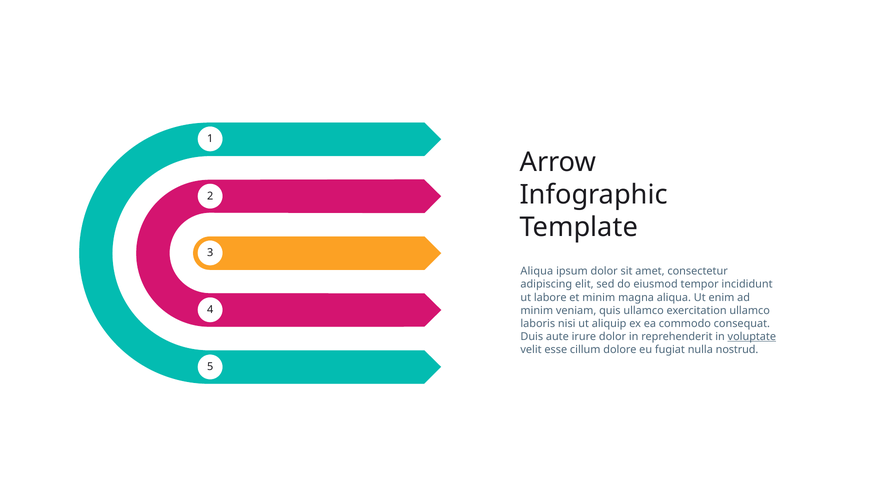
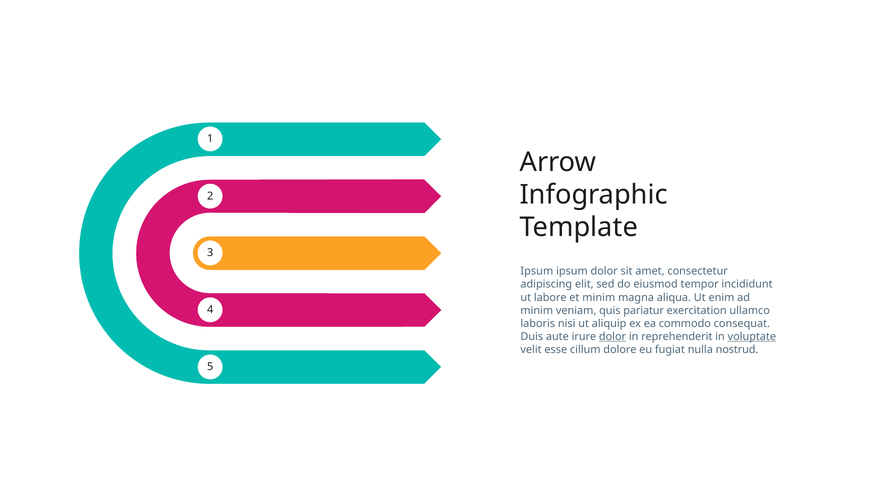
Aliqua: Aliqua -> Ipsum (537, 271)
quis ullamco: ullamco -> pariatur (644, 310)
dolor underline: none -> present (613, 337)
